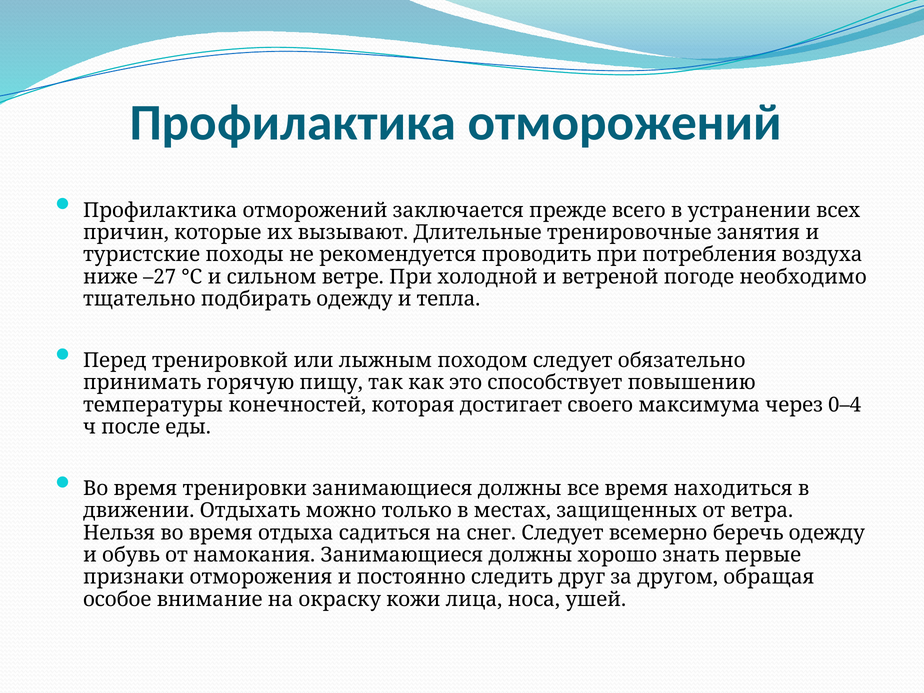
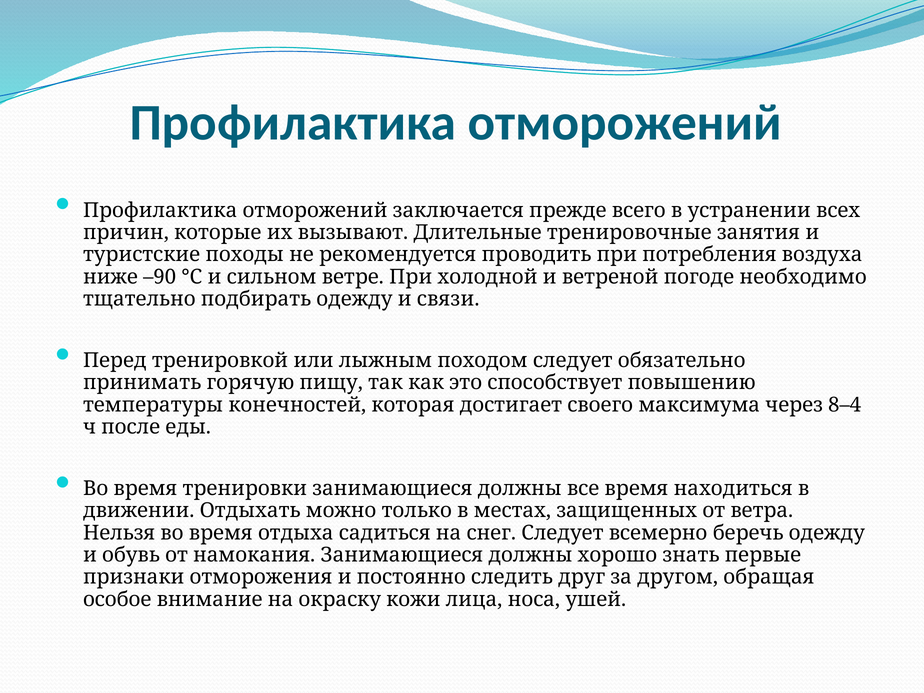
–27: –27 -> –90 (160, 277)
тепла: тепла -> связи (448, 299)
0–4: 0–4 -> 8–4 (845, 405)
